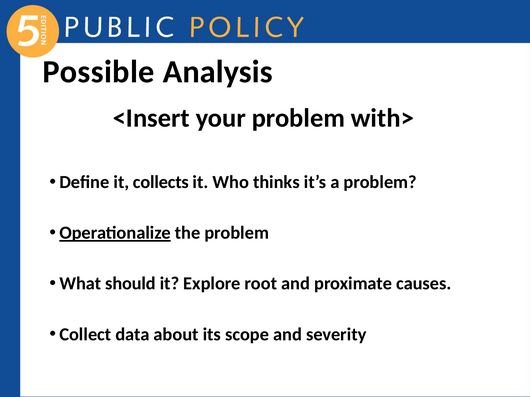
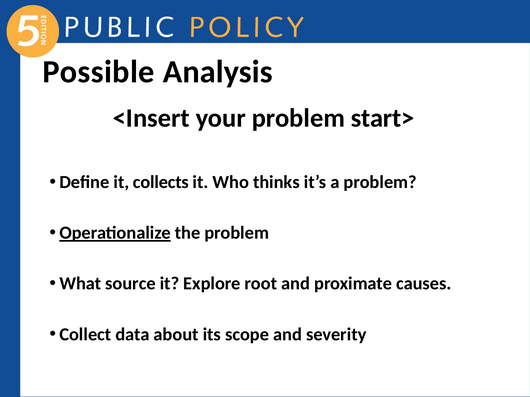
with>: with> -> start> (383, 118)
should: should -> source (130, 284)
